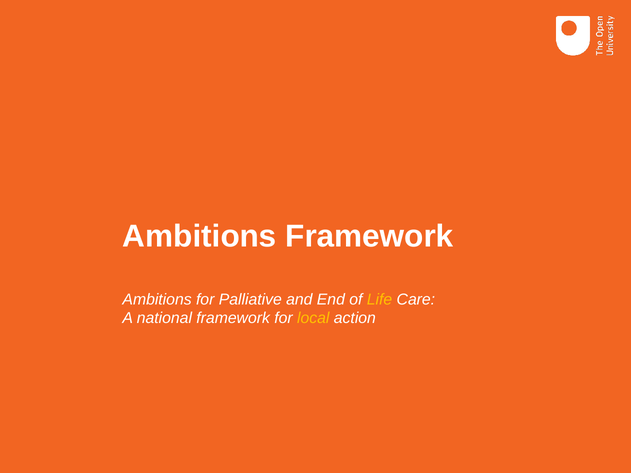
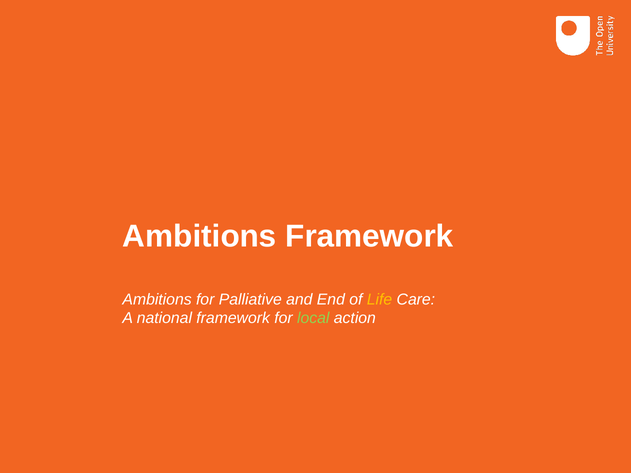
local colour: yellow -> light green (313, 318)
